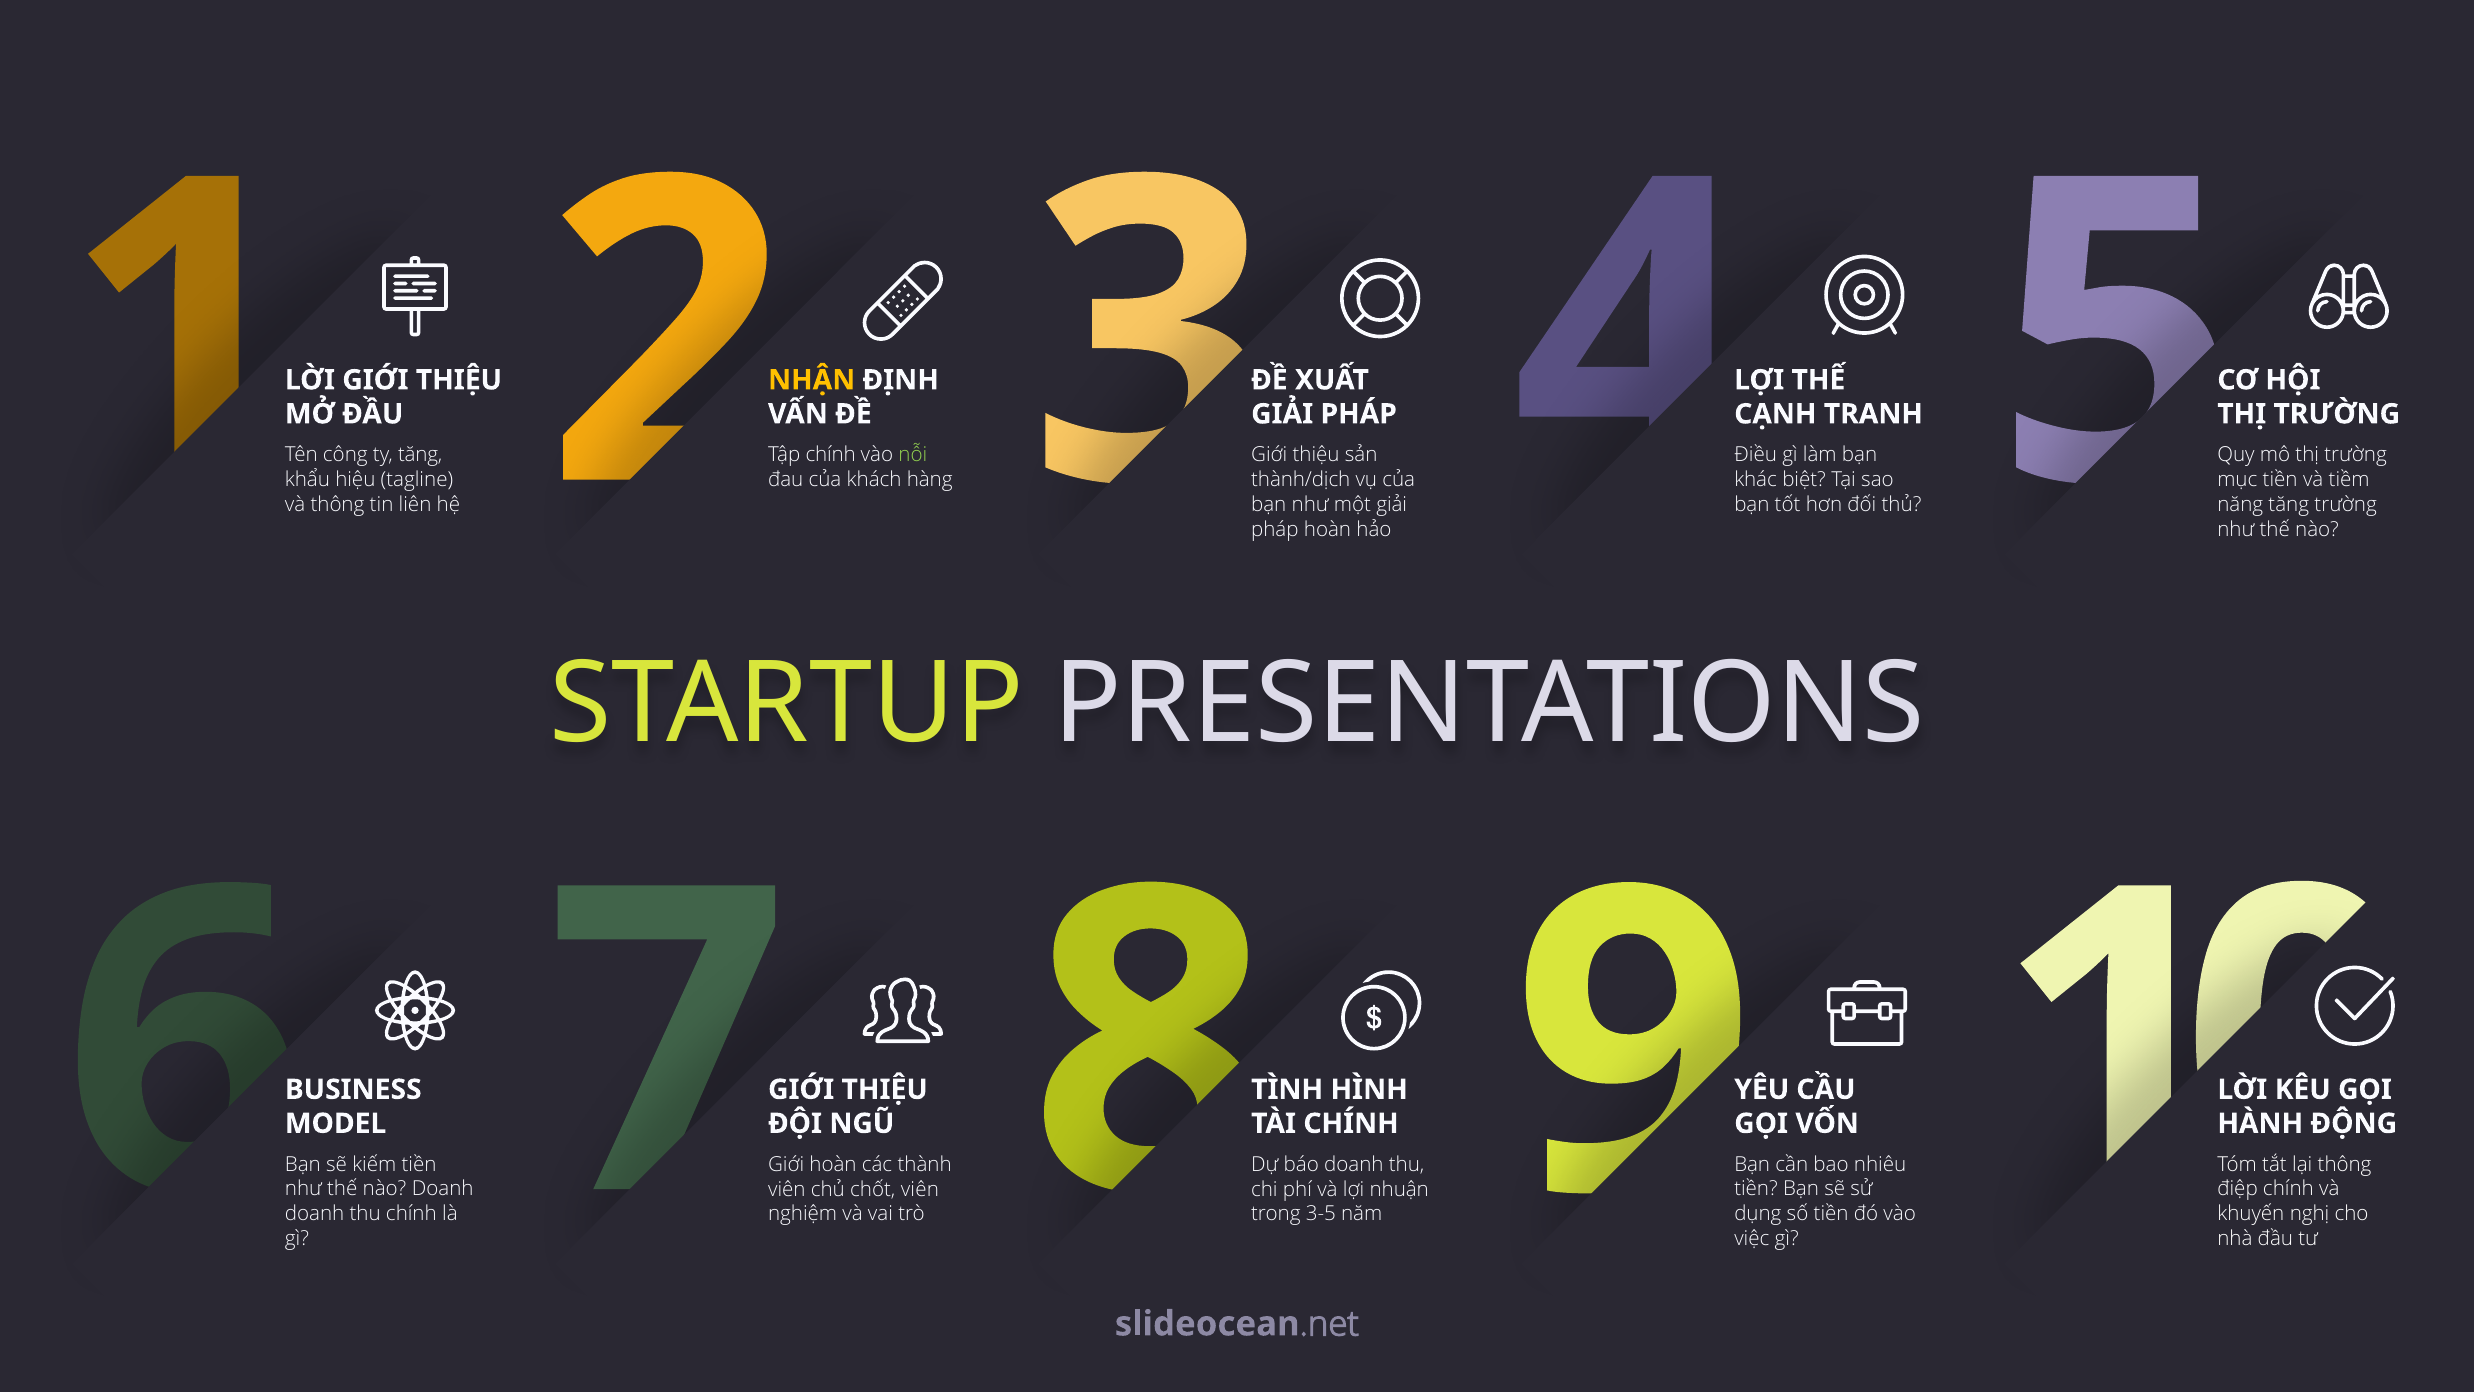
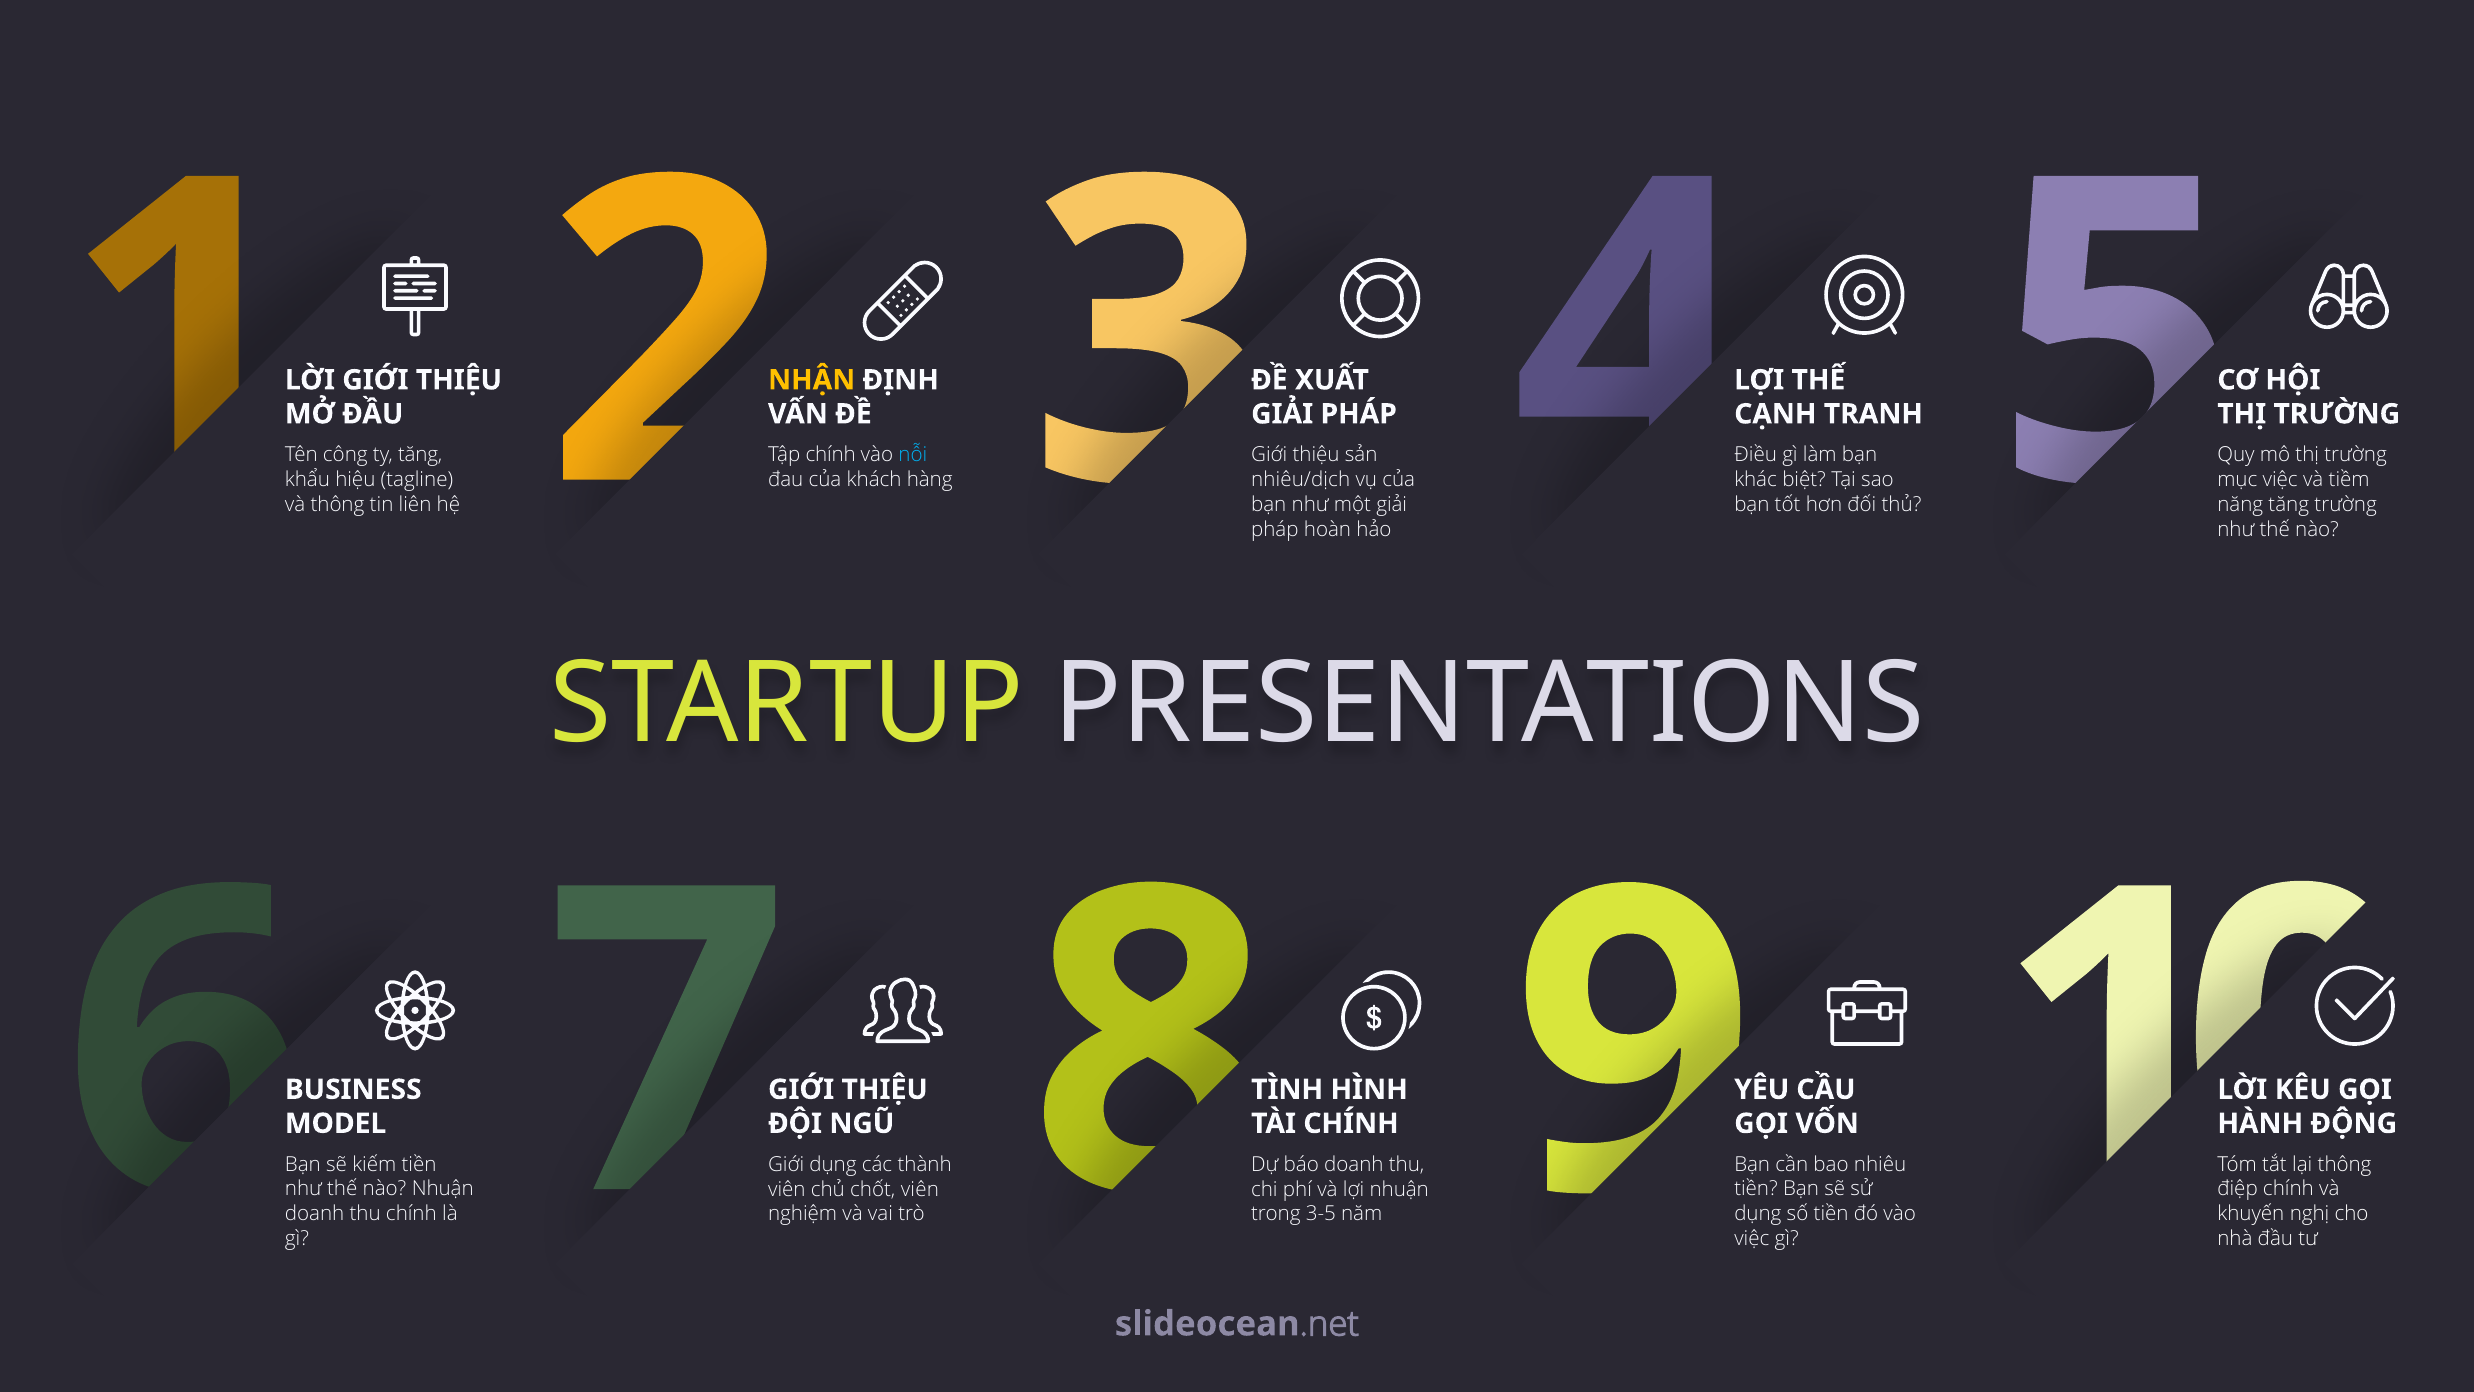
nỗi colour: light green -> light blue (913, 455)
thành/dịch: thành/dịch -> nhiêu/dịch (1301, 480)
tiền: tiền -> việc (2280, 480)
hoàn: hoàn -> dụng (833, 1164)
nào Doanh: Doanh -> Nhuận (443, 1189)
